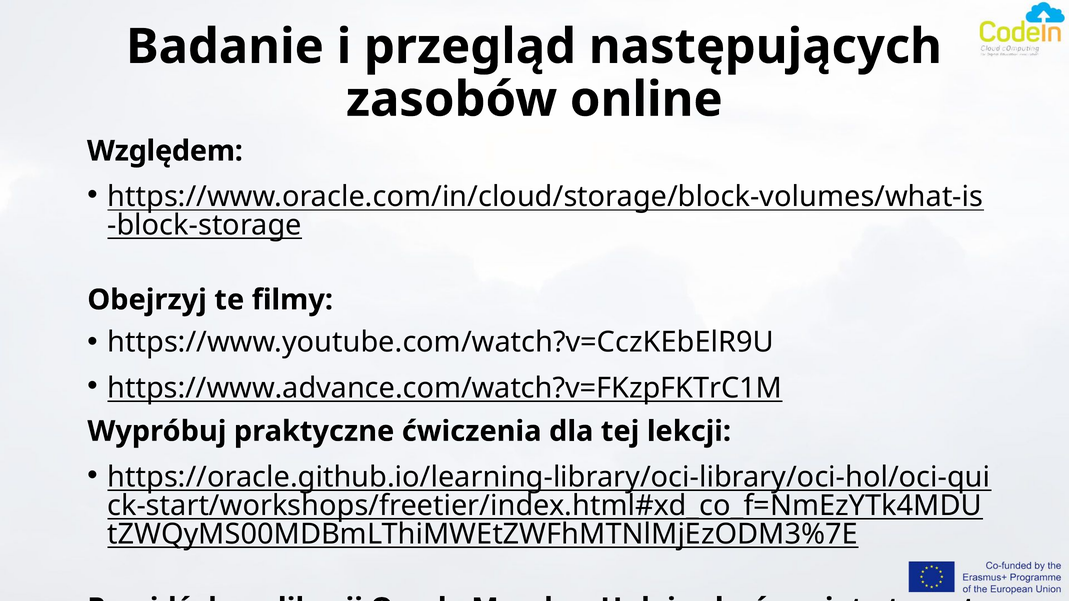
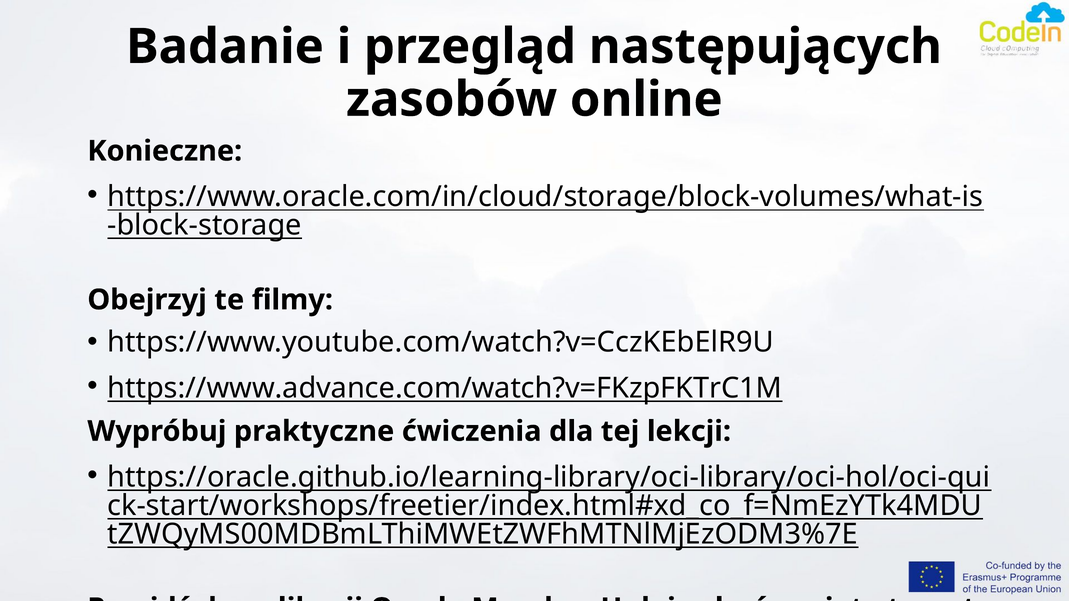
Względem: Względem -> Konieczne (165, 151)
